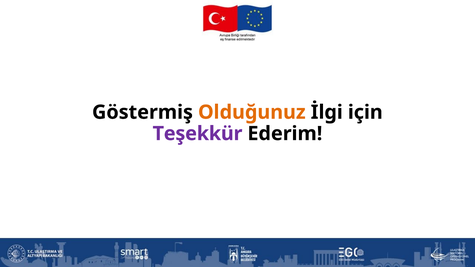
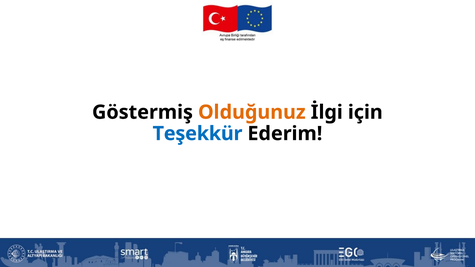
Teşekkür colour: purple -> blue (197, 134)
